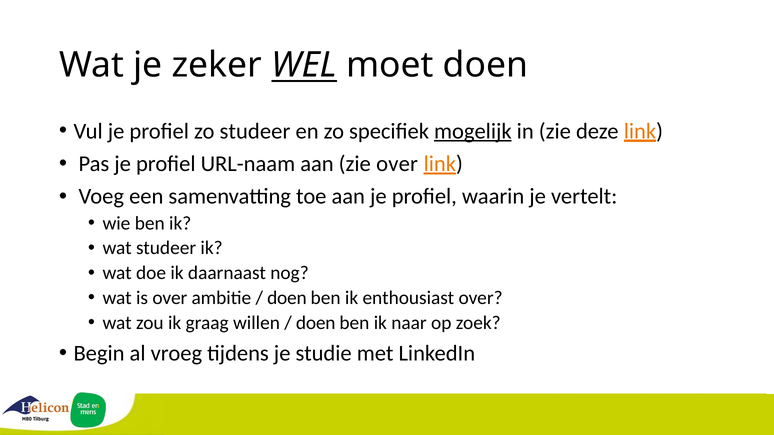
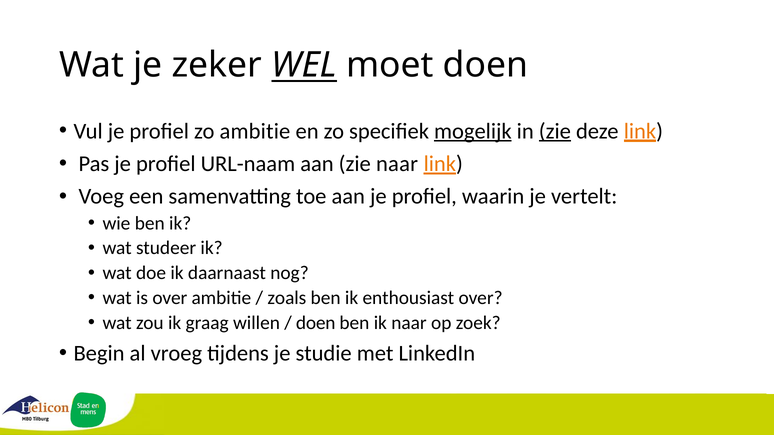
zo studeer: studeer -> ambitie (255, 131)
zie underline: none -> present (555, 131)
zie over: over -> naar (397, 164)
doen: doen -> zoals (287, 298)
